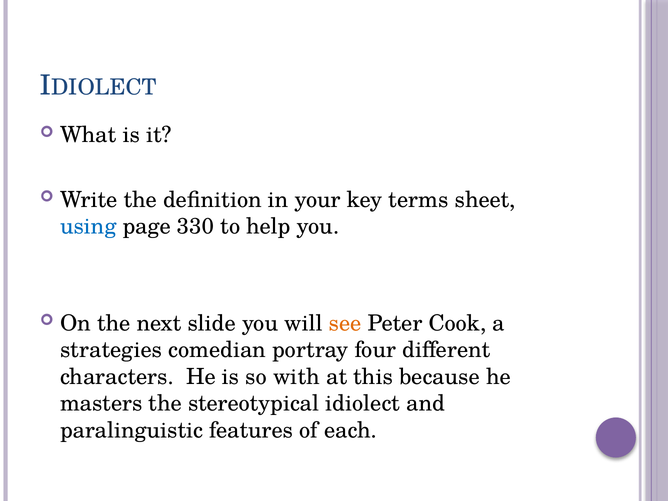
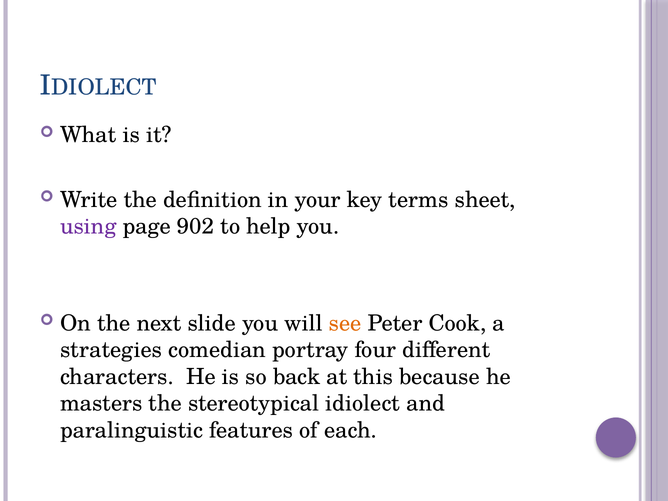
using colour: blue -> purple (88, 226)
330: 330 -> 902 (196, 226)
with: with -> back (297, 377)
